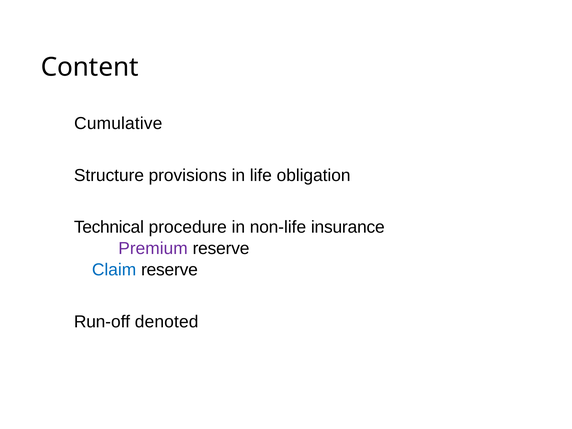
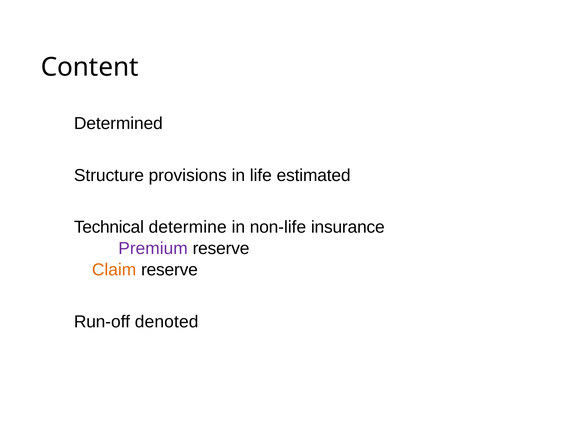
Cumulative: Cumulative -> Determined (118, 124)
obligation: obligation -> estimated (314, 176)
procedure: procedure -> determine (188, 227)
Claim colour: blue -> orange (114, 270)
